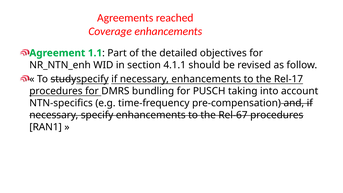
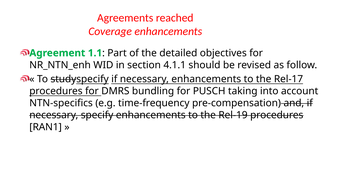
Rel-67: Rel-67 -> Rel-19 (233, 115)
